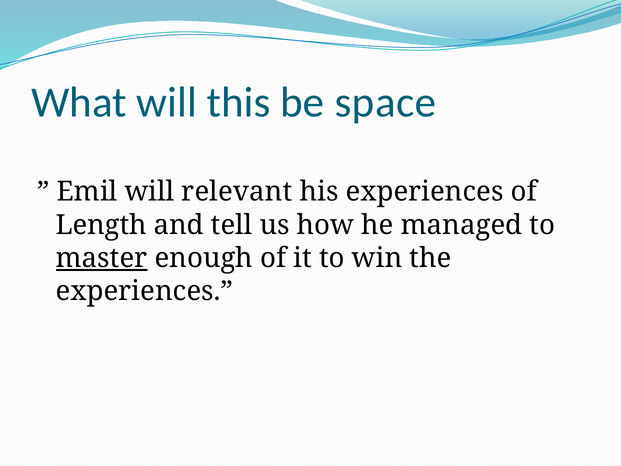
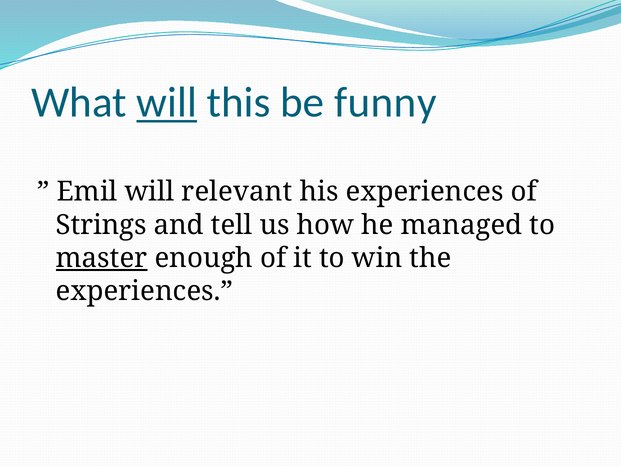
will underline: none -> present (167, 103)
space: space -> funny (385, 103)
Length: Length -> Strings (101, 225)
